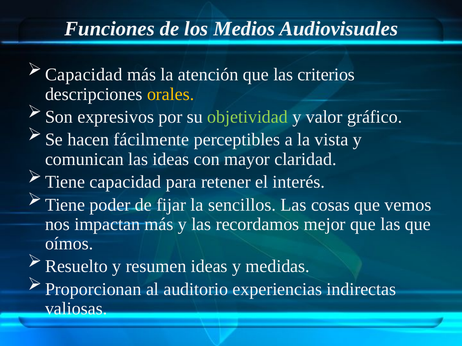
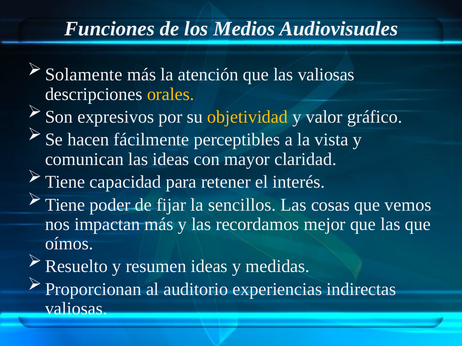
Capacidad: Capacidad -> Solamente (84, 75)
las criterios: criterios -> valiosas (326, 75)
objetividad colour: light green -> yellow (248, 117)
